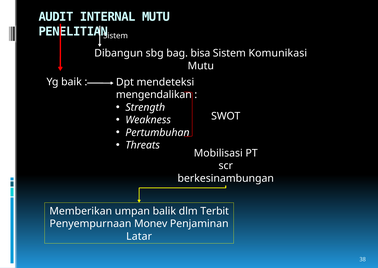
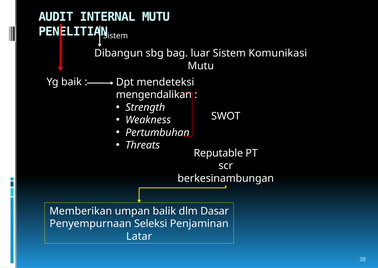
bisa: bisa -> luar (200, 53)
Mobilisasi: Mobilisasi -> Reputable (218, 153)
Terbit: Terbit -> Dasar (215, 211)
Monev: Monev -> Seleksi (151, 224)
